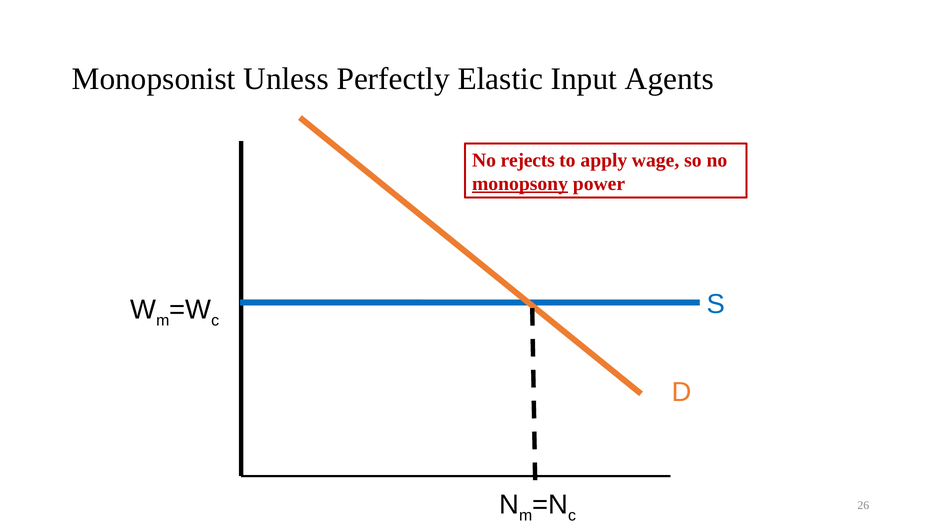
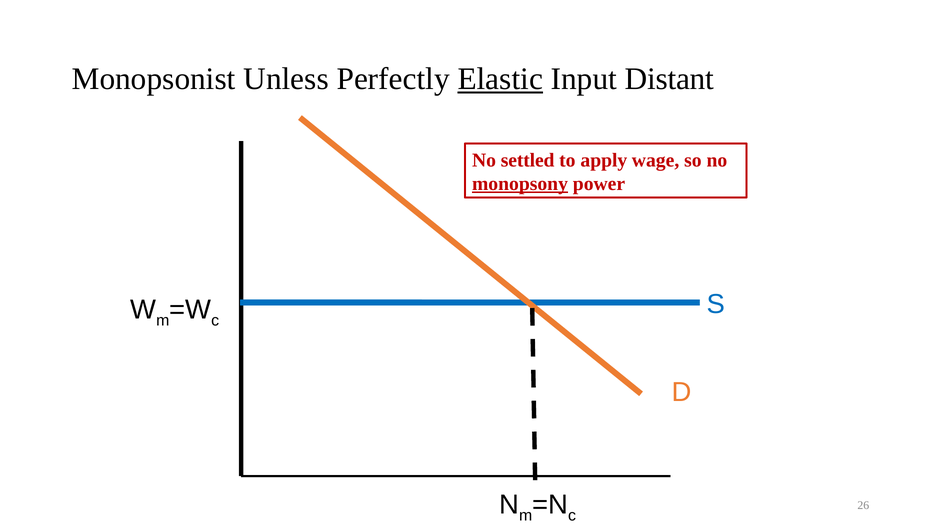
Elastic underline: none -> present (500, 79)
Agents: Agents -> Distant (669, 79)
rejects: rejects -> settled (528, 160)
